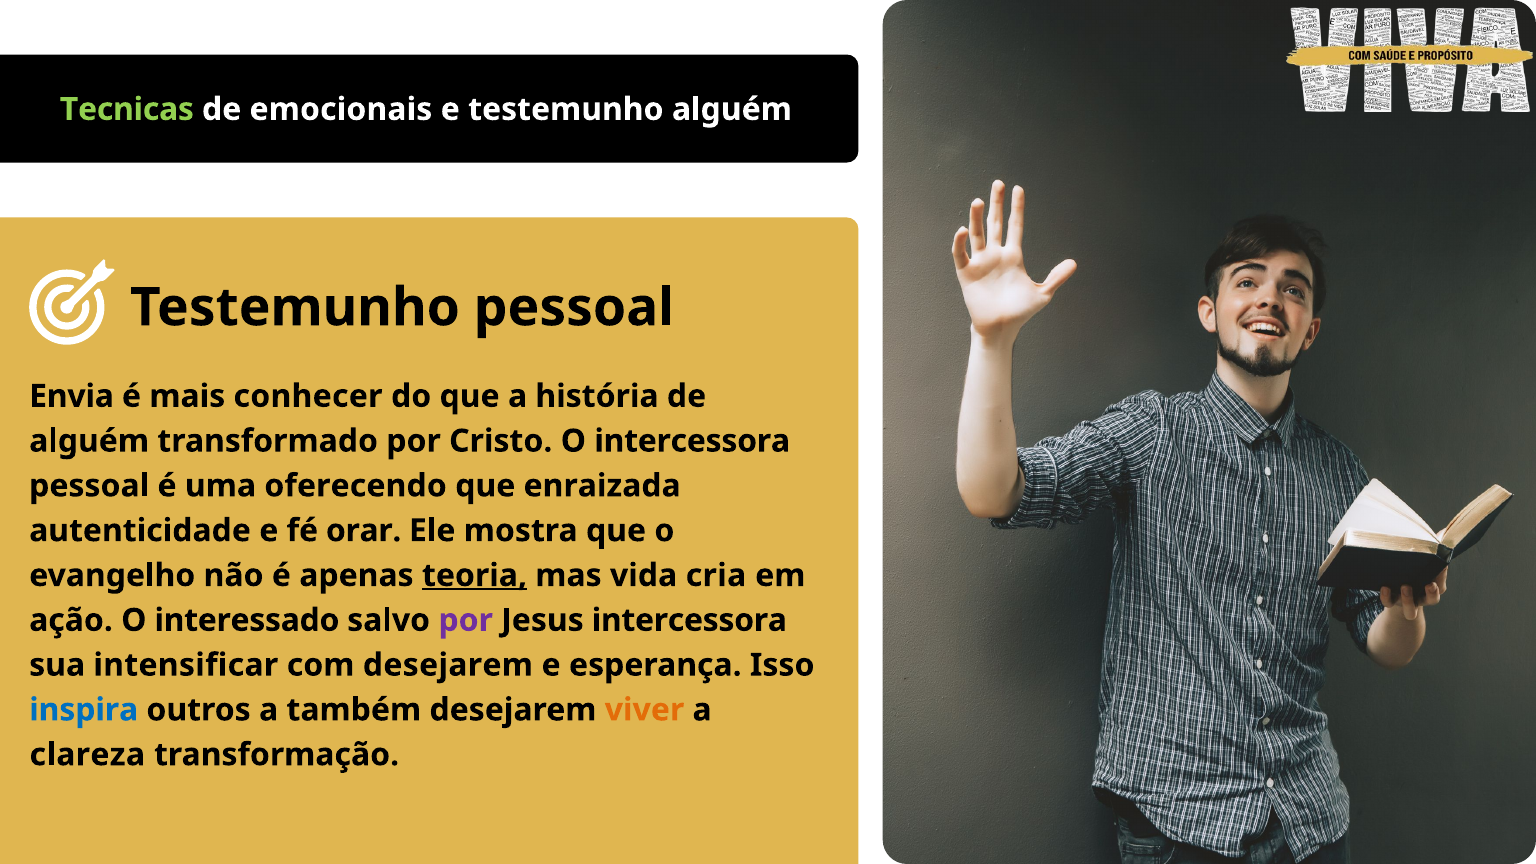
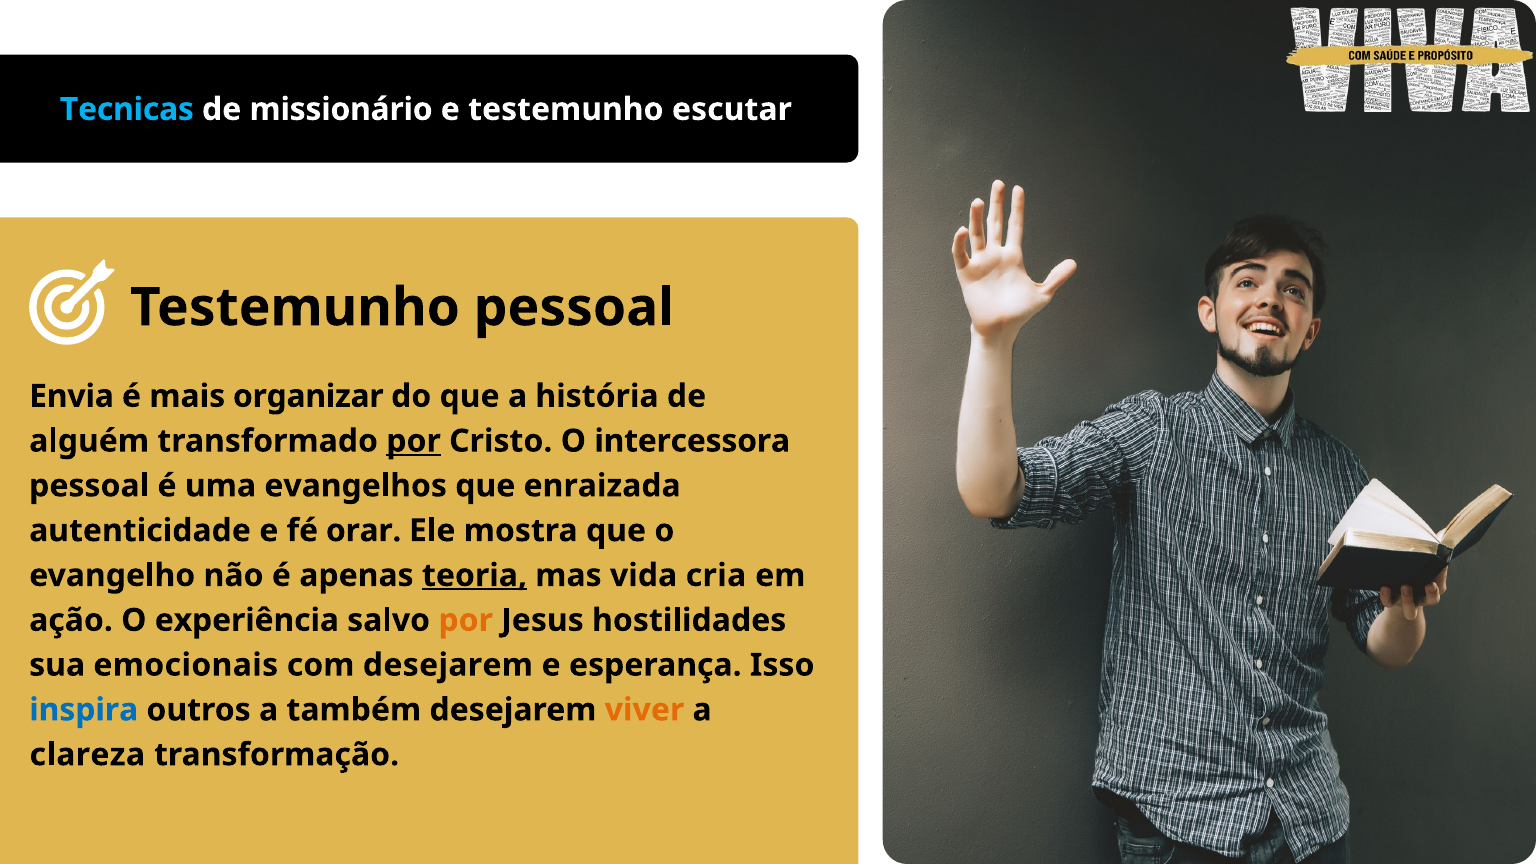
Tecnicas colour: light green -> light blue (127, 109)
emocionais: emocionais -> missionário (341, 109)
testemunho alguém: alguém -> escutar (732, 109)
conhecer: conhecer -> organizar (308, 396)
por underline: none -> present (414, 441)
oferecendo: oferecendo -> evangelhos (356, 486)
interessado: interessado -> experiência (247, 620)
por colour: purple -> orange (466, 620)
Jesus intercessora: intercessora -> hostilidades (689, 620)
intensificar: intensificar -> emocionais (186, 665)
